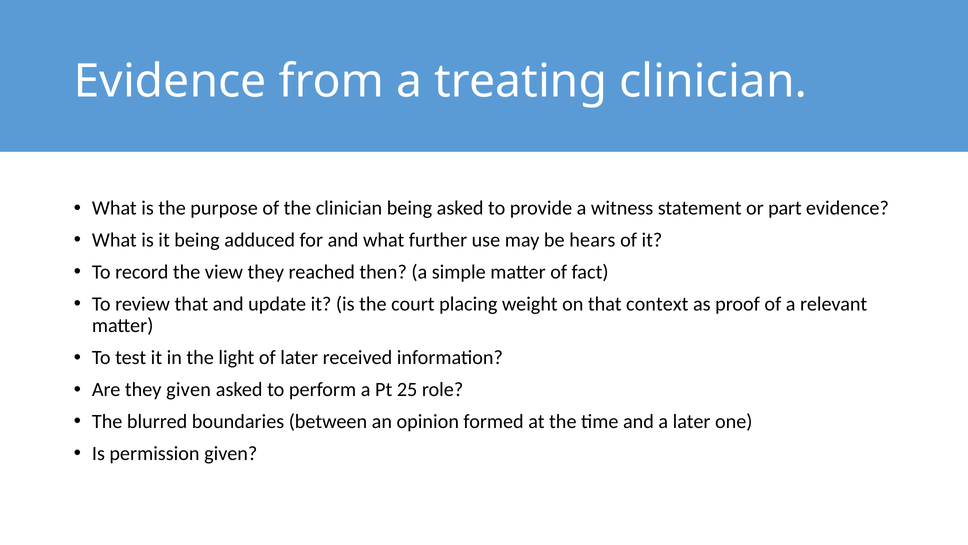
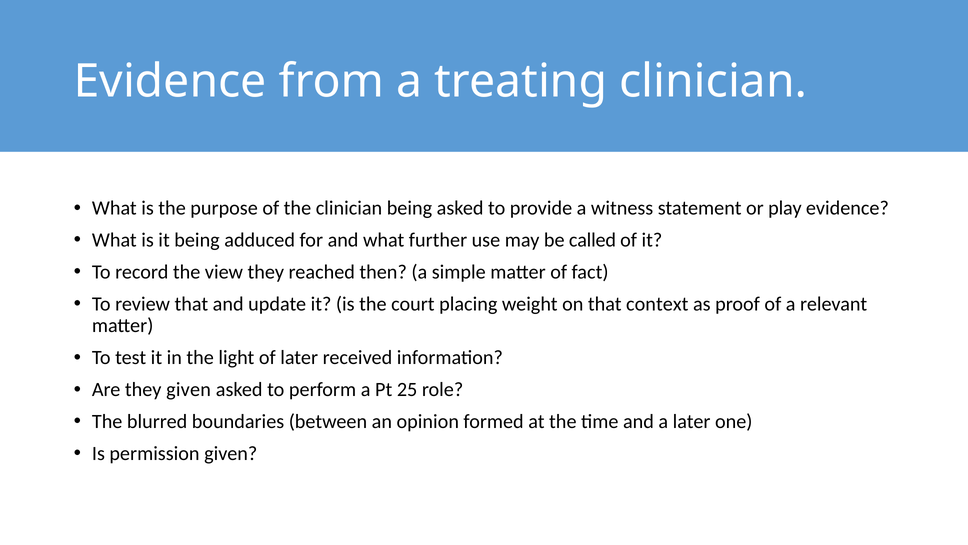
part: part -> play (785, 208)
hears: hears -> called (592, 240)
